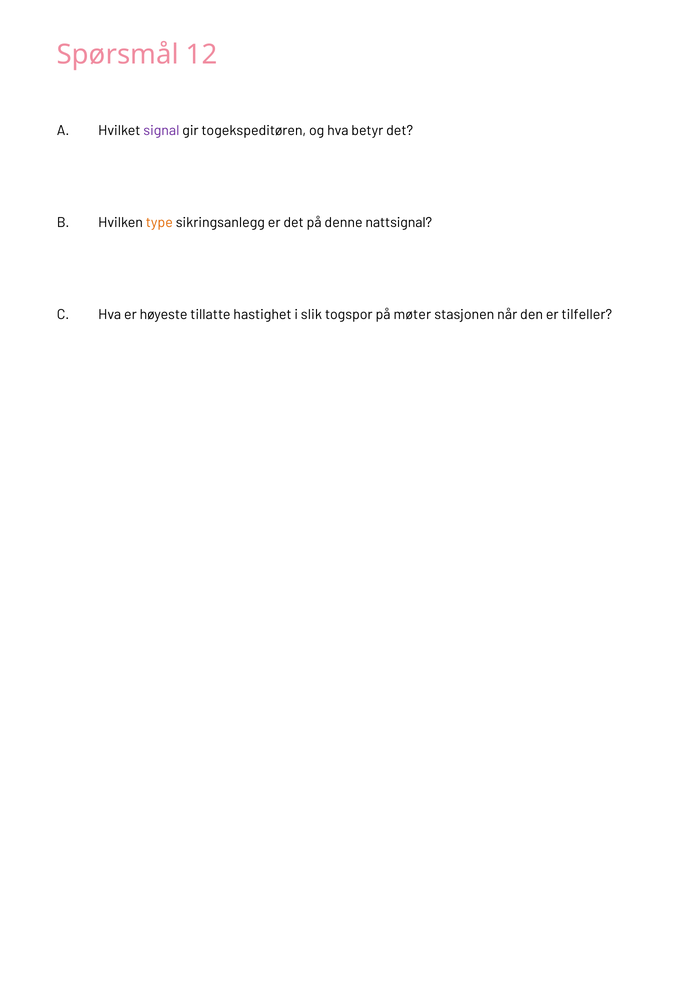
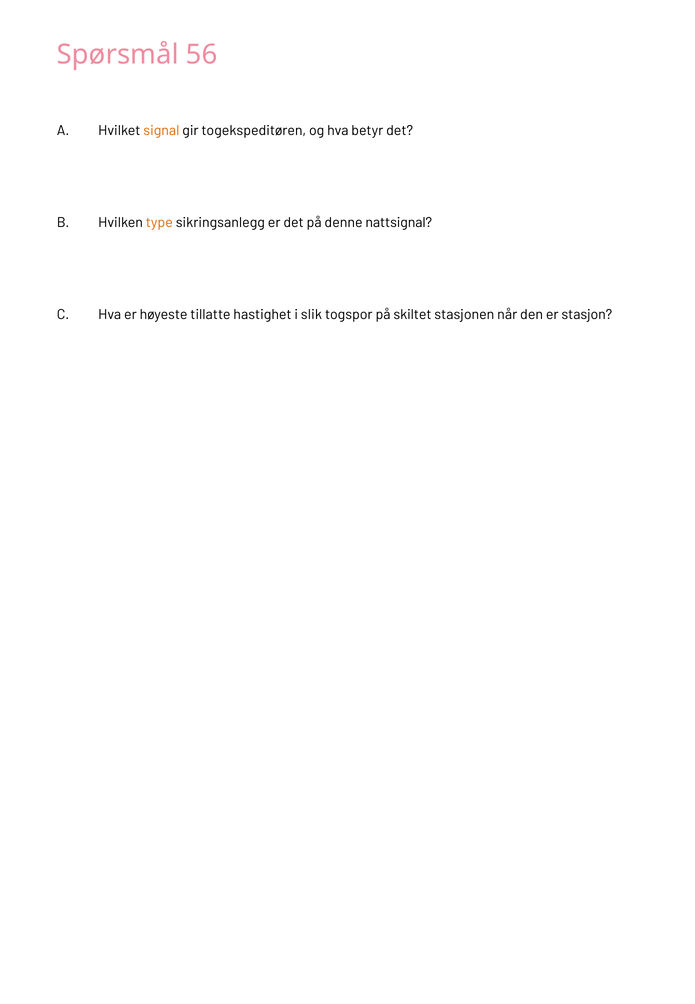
12: 12 -> 56 (202, 55)
signal colour: purple -> orange (161, 131)
møter: møter -> skiltet (412, 315)
tilfeller: tilfeller -> stasjon (587, 315)
